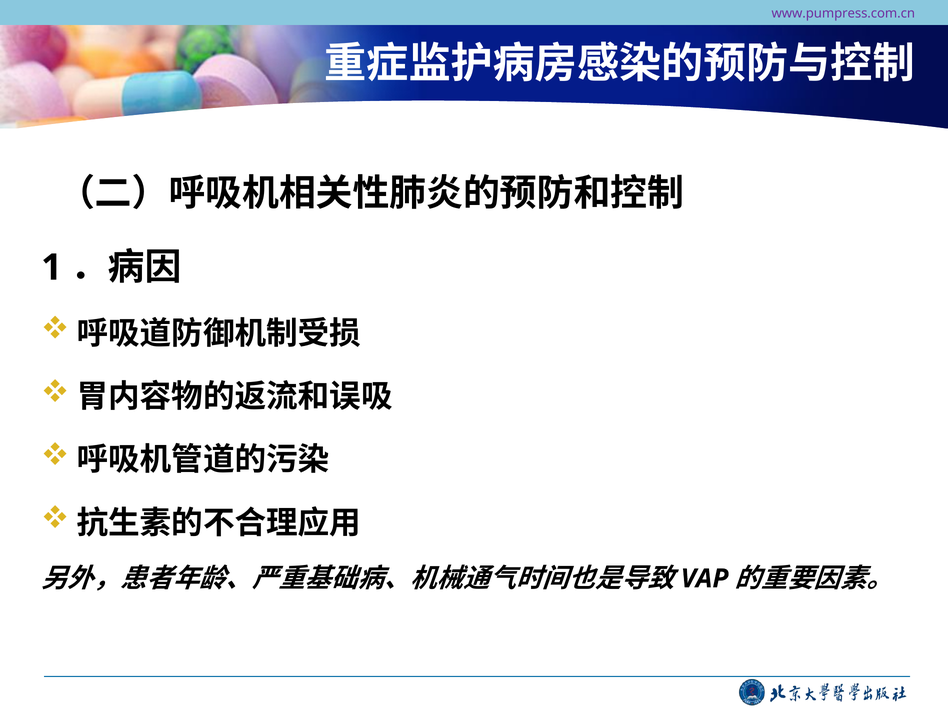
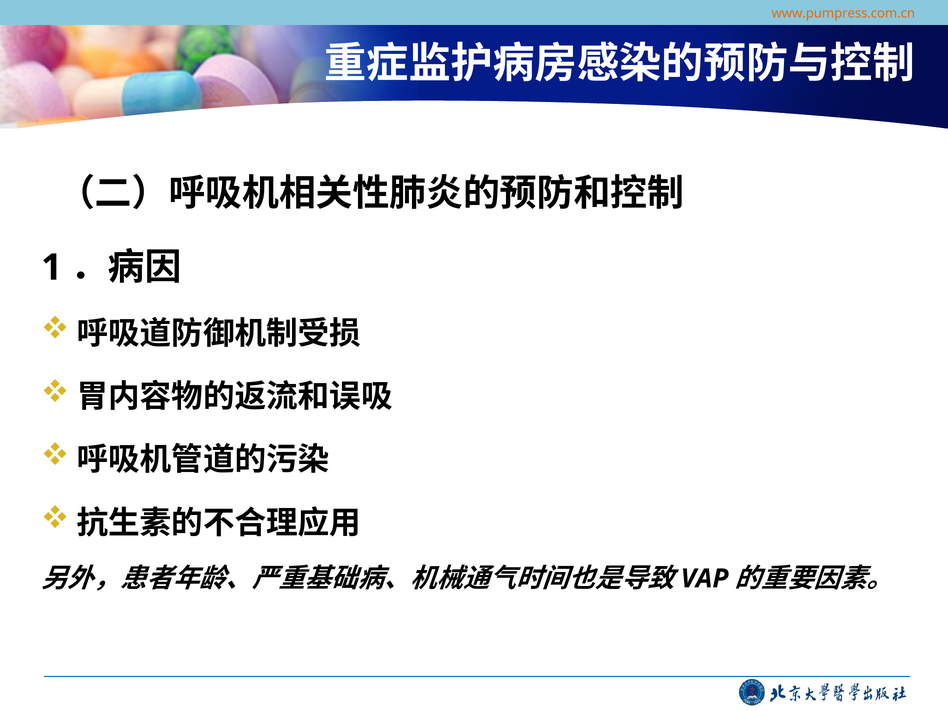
www.pumpress.com.cn colour: purple -> orange (843, 14)
